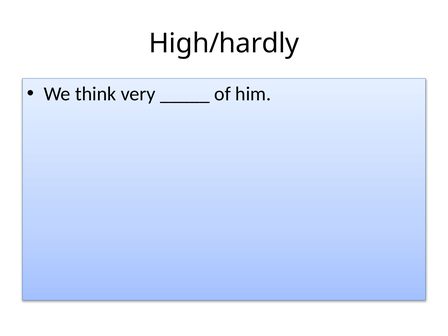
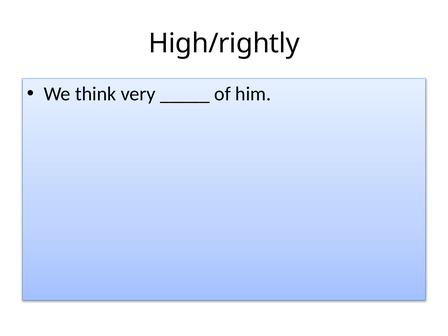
High/hardly: High/hardly -> High/rightly (224, 43)
